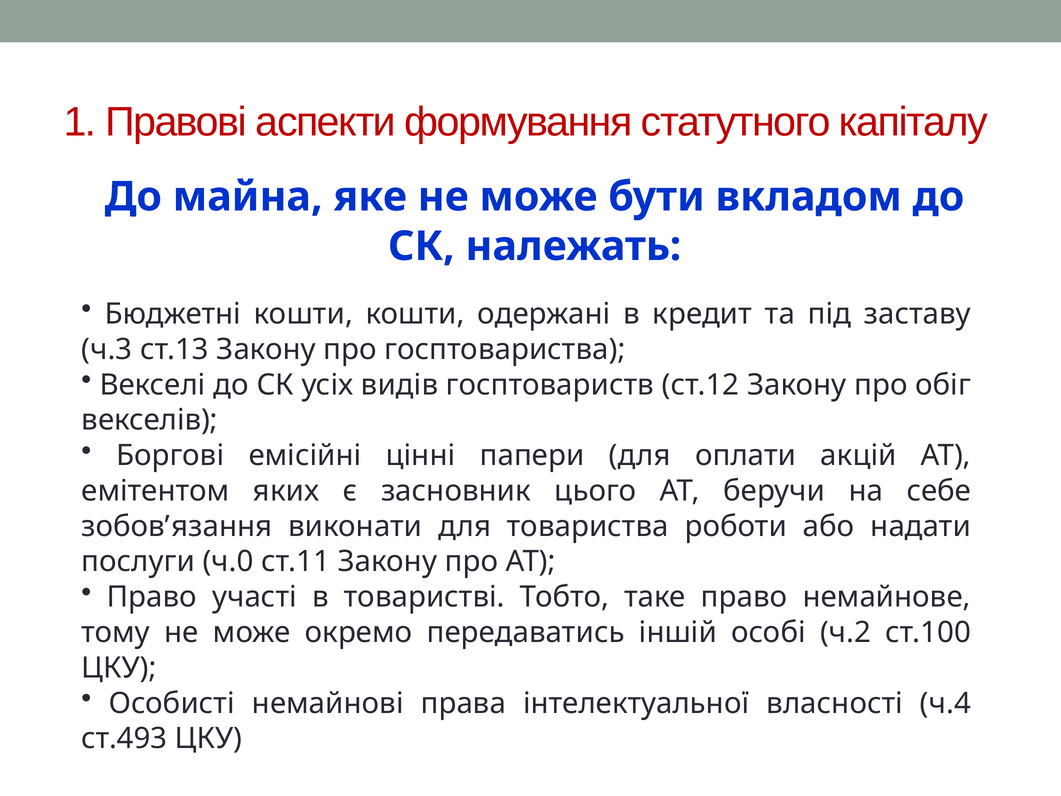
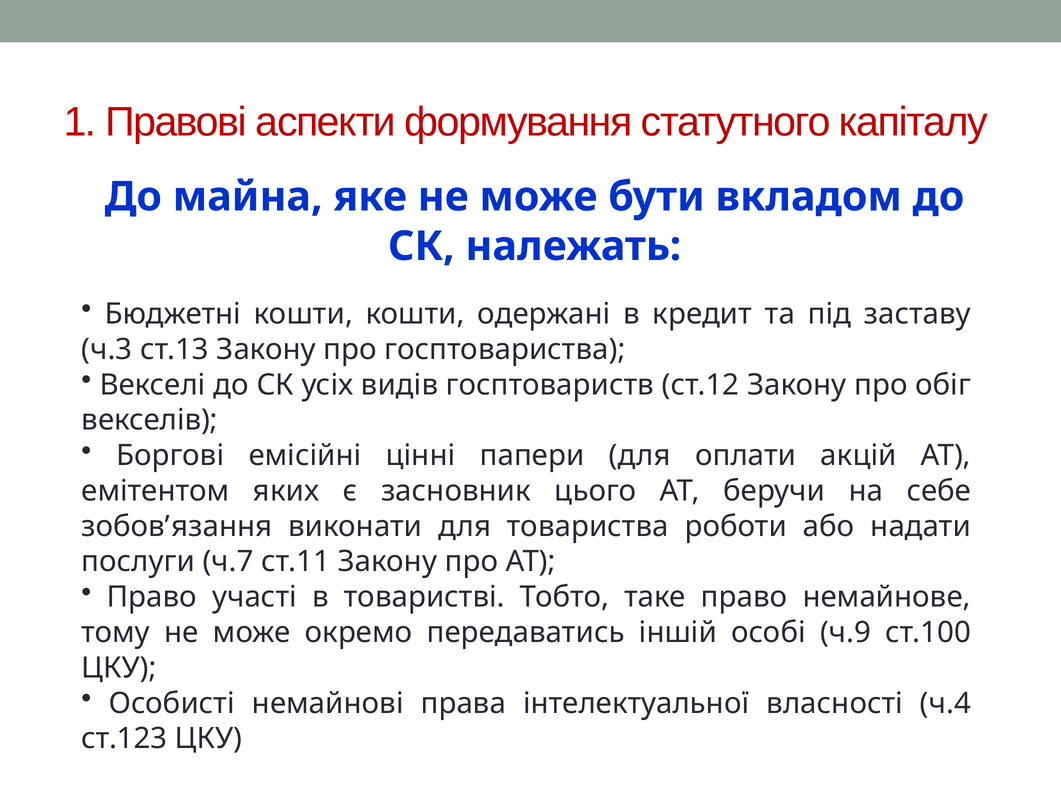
ч.0: ч.0 -> ч.7 (228, 562)
ч.2: ч.2 -> ч.9 (846, 632)
ст.493: ст.493 -> ст.123 (124, 738)
